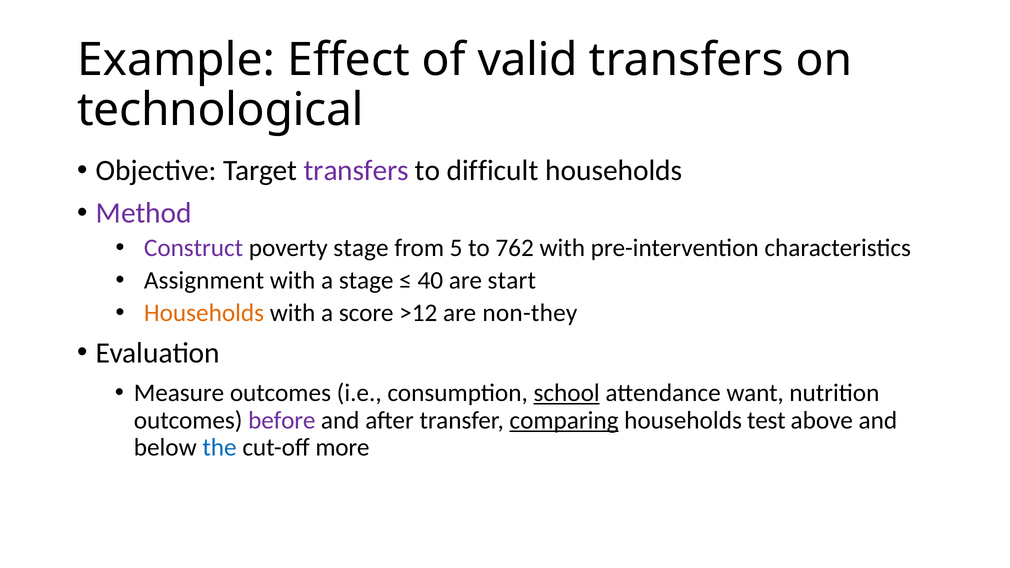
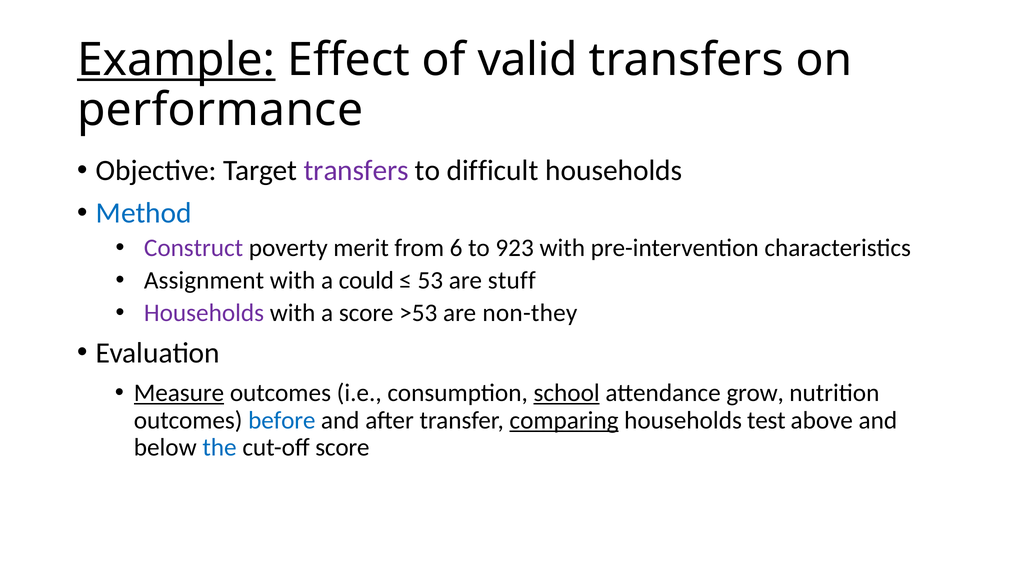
Example underline: none -> present (176, 60)
technological: technological -> performance (220, 110)
Method colour: purple -> blue (144, 213)
poverty stage: stage -> merit (361, 248)
5: 5 -> 6 (456, 248)
762: 762 -> 923 (515, 248)
a stage: stage -> could (366, 280)
40: 40 -> 53 (430, 280)
start: start -> stuff (512, 280)
Households colour: orange -> purple (204, 313)
>12: >12 -> >53 (418, 313)
Measure underline: none -> present (179, 393)
want: want -> grow (755, 393)
before colour: purple -> blue (282, 420)
cut-off more: more -> score (342, 448)
